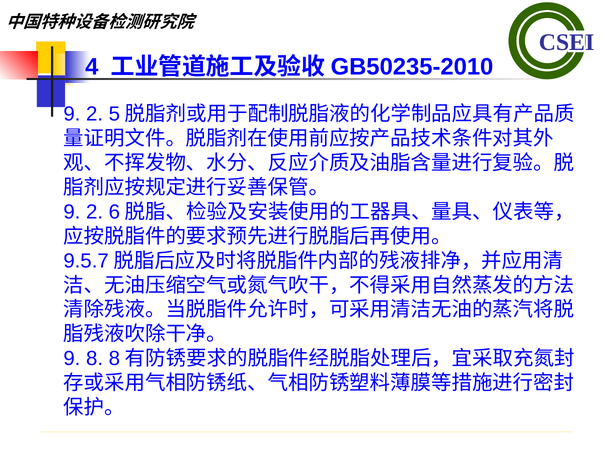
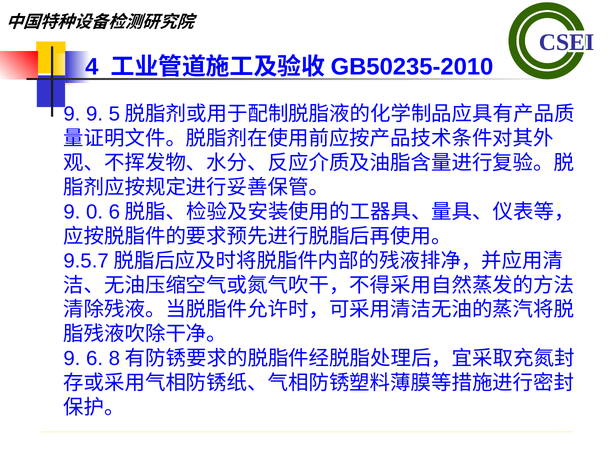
2: 2 -> 9 (95, 114)
2: 2 -> 0 (95, 212)
8: 8 -> 6 (95, 359)
